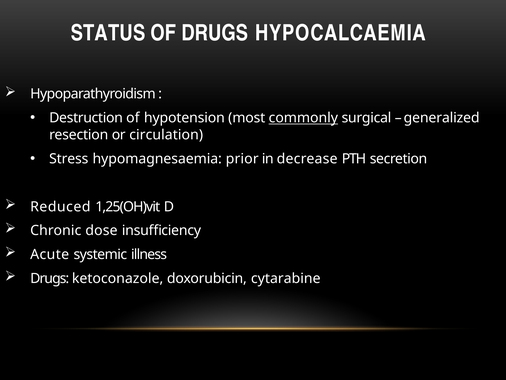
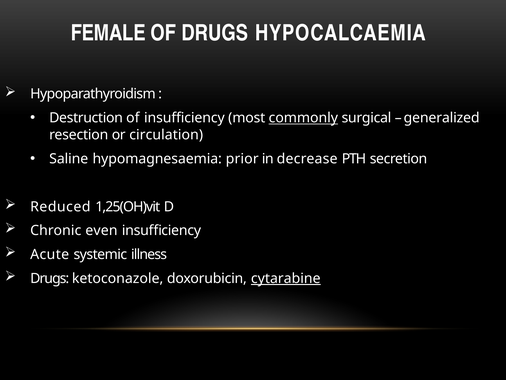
STATUS: STATUS -> FEMALE (108, 33)
of hypotension: hypotension -> insufficiency (184, 118)
Stress: Stress -> Saline (69, 159)
dose: dose -> even (101, 230)
cytarabine underline: none -> present (286, 278)
